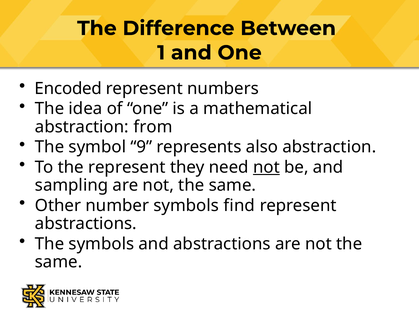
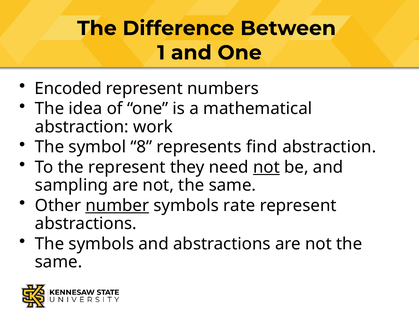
from: from -> work (153, 127)
9: 9 -> 8 (141, 147)
also: also -> find (262, 147)
number underline: none -> present (117, 206)
find: find -> rate (239, 206)
